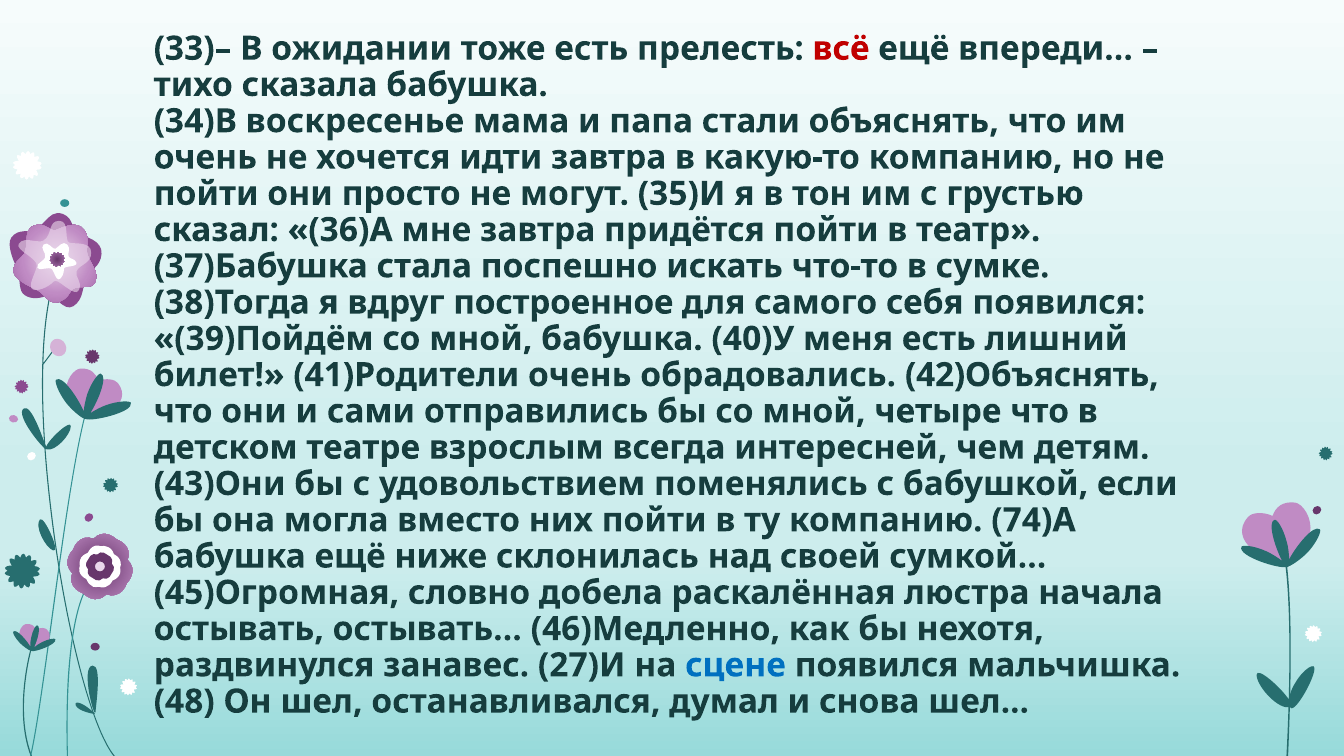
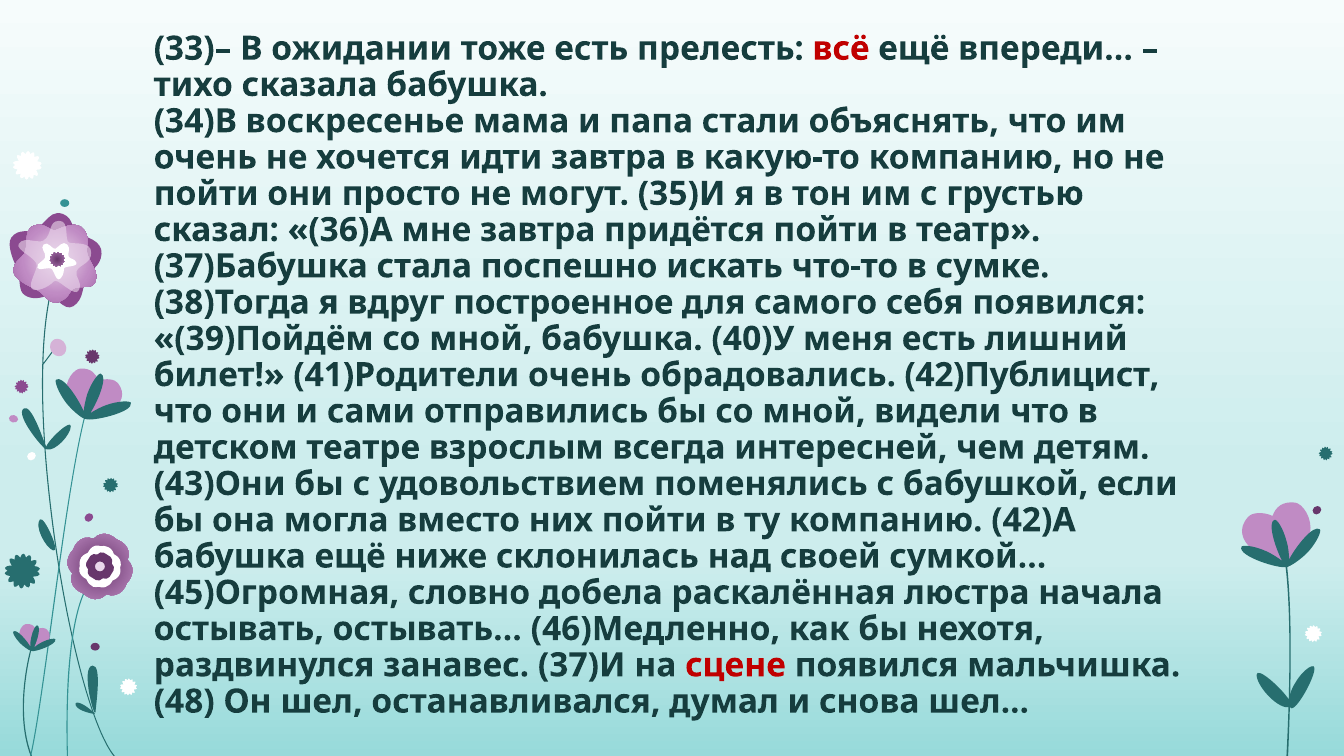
42)Объяснять: 42)Объяснять -> 42)Публицист (1032, 375)
четыре: четыре -> видели (938, 411)
74)А: 74)А -> 42)А (1033, 520)
27)И: 27)И -> 37)И (582, 665)
сцене colour: blue -> red (735, 665)
